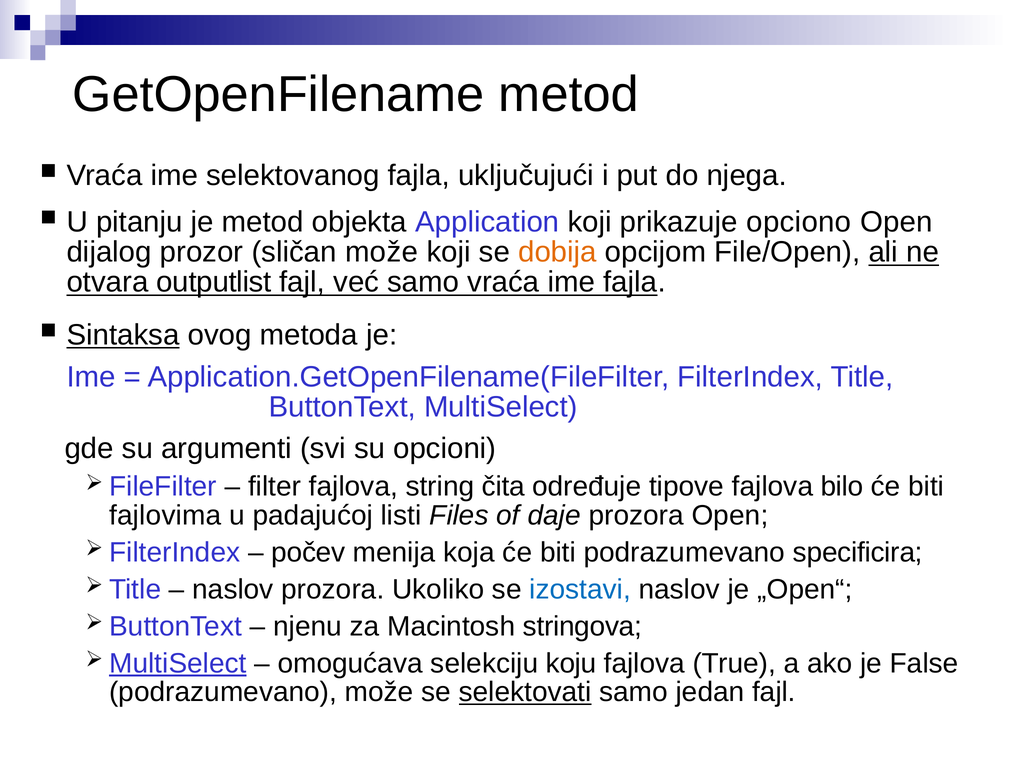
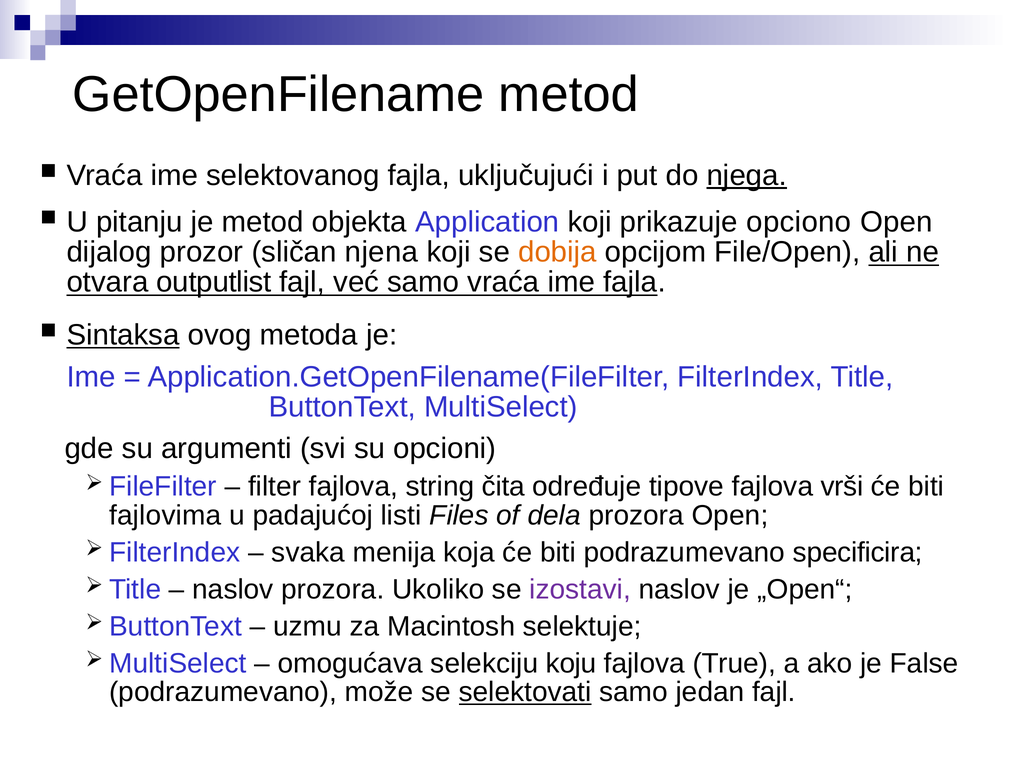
njega underline: none -> present (747, 175)
sličan može: može -> njena (382, 252)
bilo: bilo -> vrši (842, 487)
daje: daje -> dela (554, 516)
počev: počev -> svaka (308, 553)
izostavi colour: blue -> purple (580, 590)
njenu: njenu -> uzmu (308, 627)
stringova: stringova -> selektuje (582, 627)
MultiSelect underline: present -> none (178, 664)
